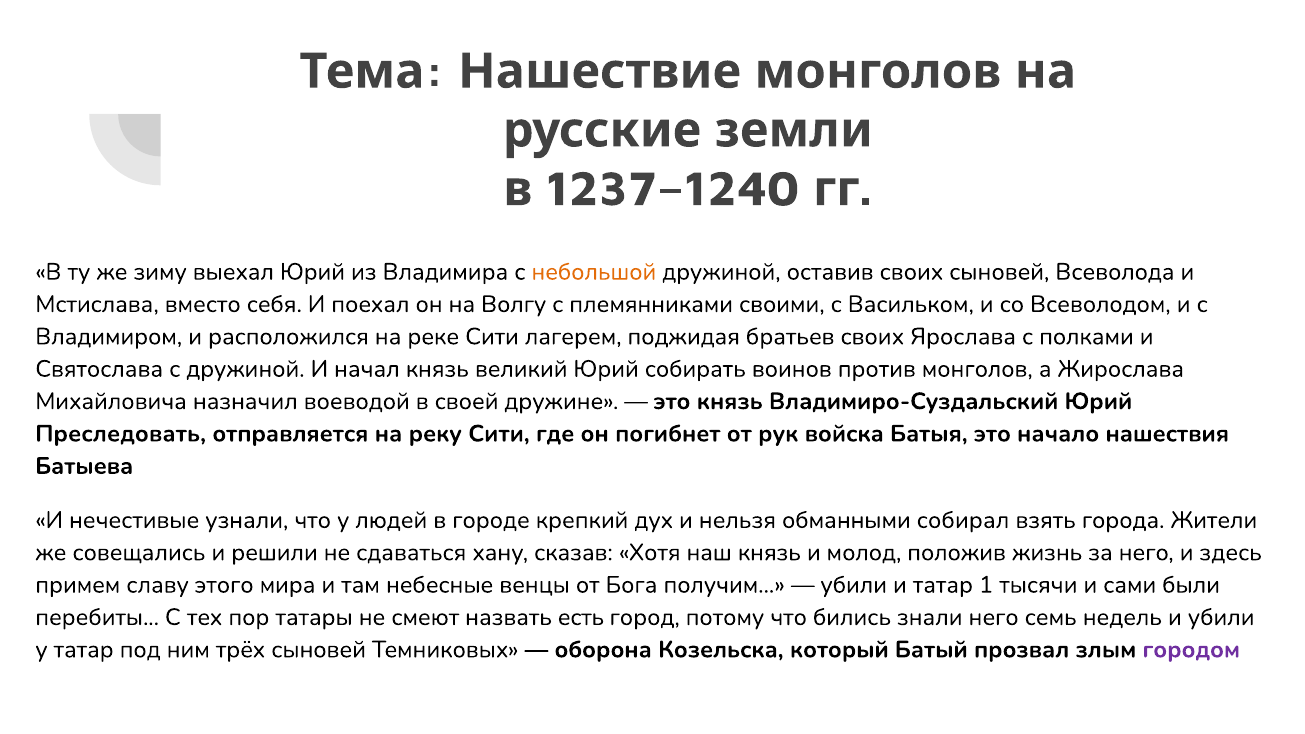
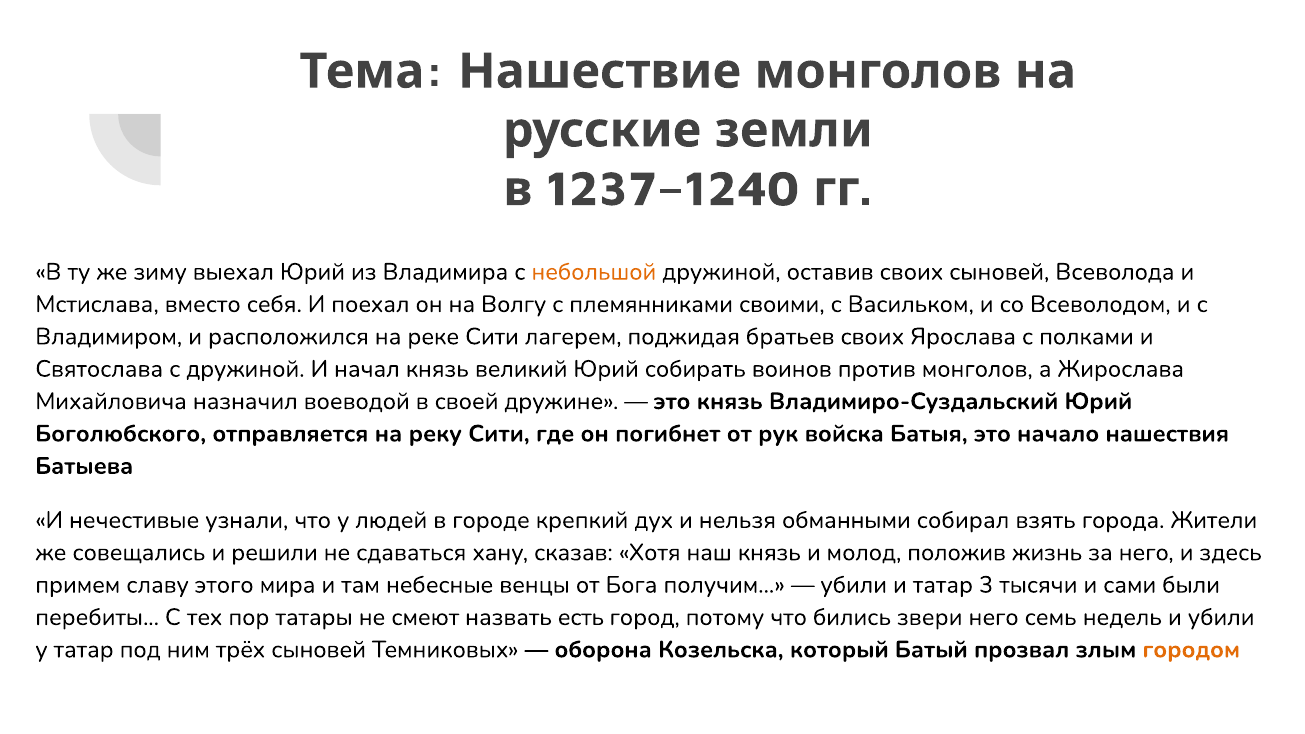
Преследовать: Преследовать -> Боголюбского (121, 434)
1: 1 -> 3 (986, 585)
знали: знали -> звери (930, 617)
городом colour: purple -> orange (1191, 650)
